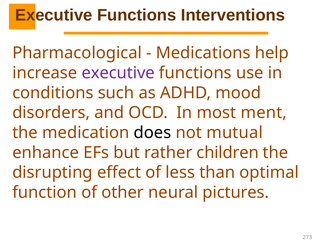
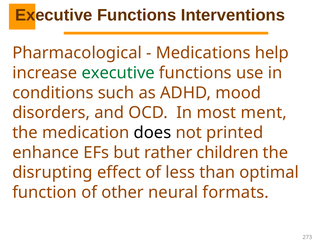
executive colour: purple -> green (118, 73)
mutual: mutual -> printed (235, 133)
pictures: pictures -> formats (236, 192)
